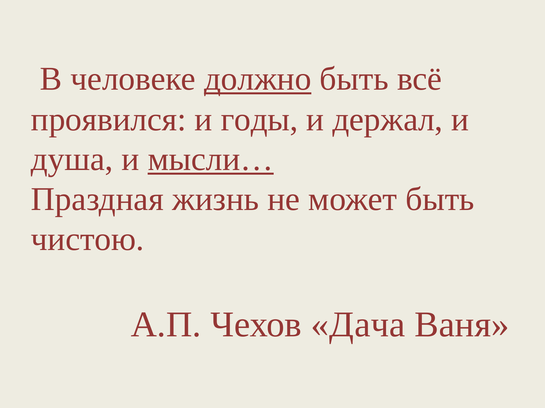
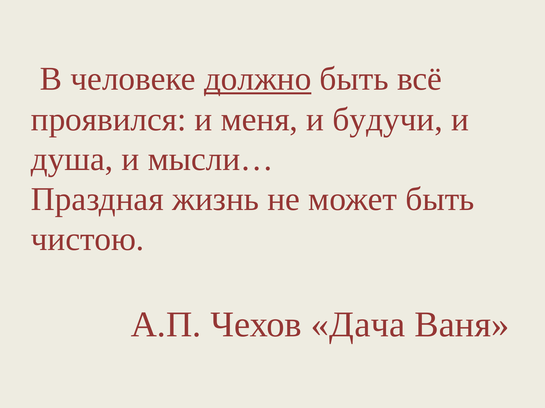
годы: годы -> меня (259, 120)
держал: держал -> будучи (388, 120)
мысли… underline: present -> none (211, 160)
